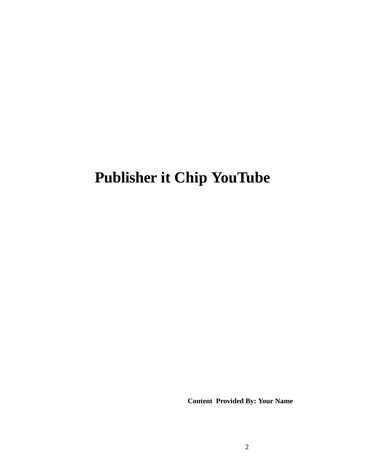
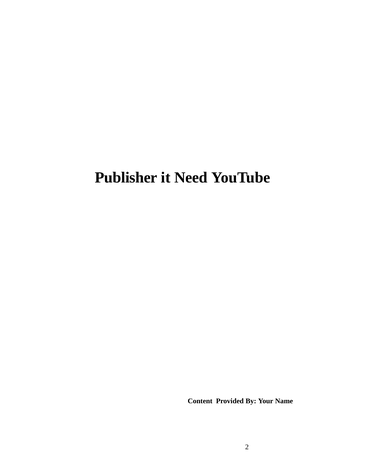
Chip: Chip -> Need (191, 178)
